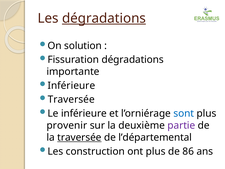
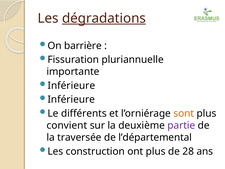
solution: solution -> barrière (83, 46)
Fissuration dégradations: dégradations -> pluriannuelle (133, 60)
Traversée: Traversée -> Inférieure (71, 99)
Le inférieure: inférieure -> différents (84, 113)
sont colour: blue -> orange (184, 113)
provenir: provenir -> convient (67, 125)
traversée underline: present -> none (79, 137)
86: 86 -> 28 (188, 151)
